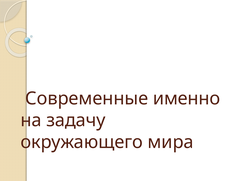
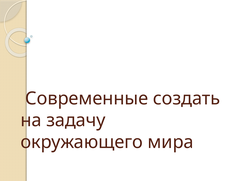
именно: именно -> создать (187, 98)
